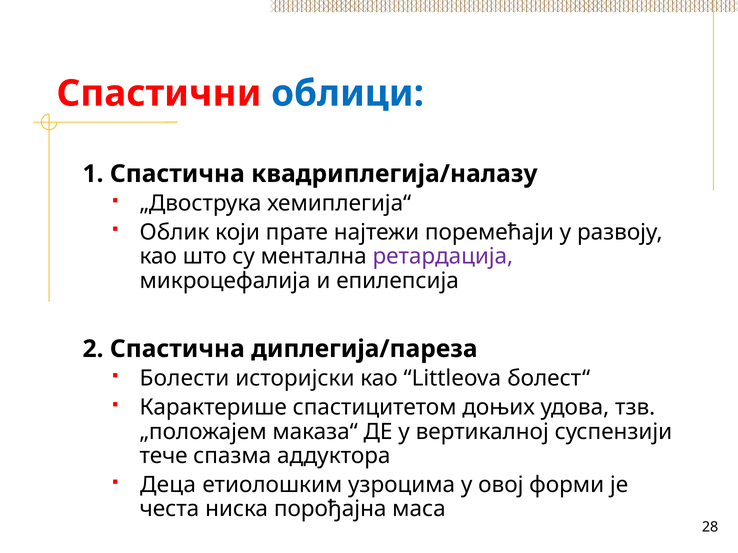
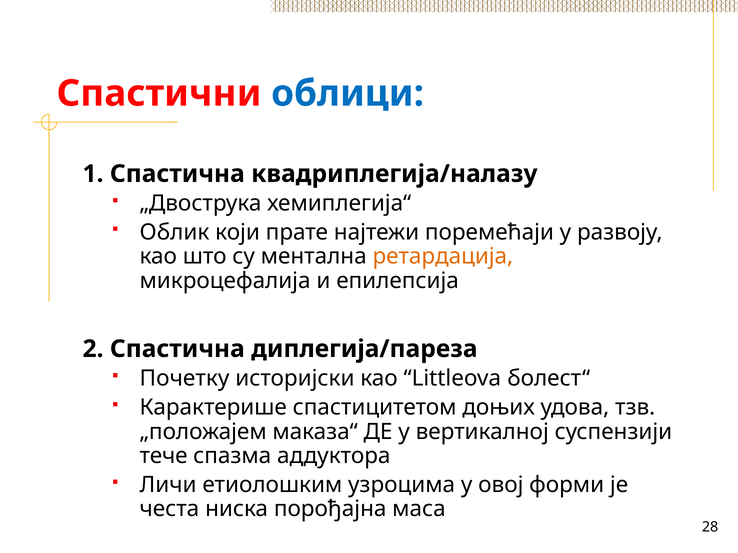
ретардација colour: purple -> orange (443, 257)
Болести: Болести -> Почетку (185, 379)
Деца: Деца -> Личи (168, 485)
